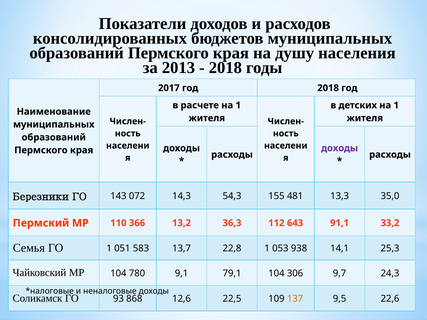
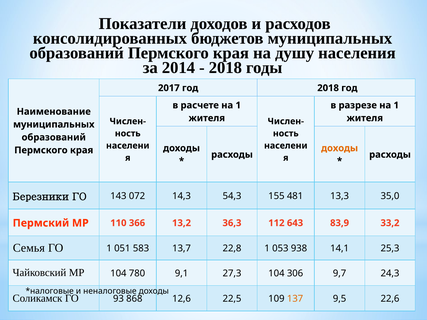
2013: 2013 -> 2014 (178, 68)
детских: детских -> разрезе (358, 105)
доходы colour: purple -> orange (340, 148)
91,1: 91,1 -> 83,9 (340, 223)
79,1: 79,1 -> 27,3 (232, 273)
